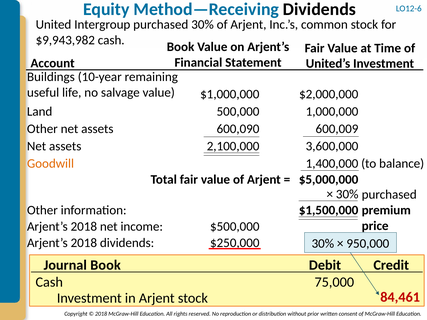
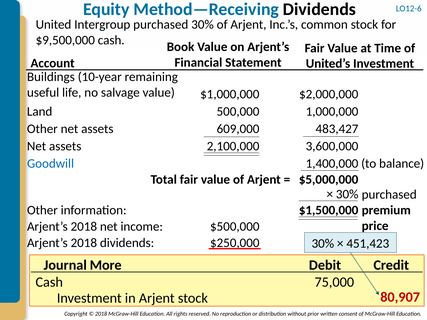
$9,943,982: $9,943,982 -> $9,500,000 (65, 40)
600,090: 600,090 -> 609,000 (238, 129)
600,009: 600,009 -> 483,427 (337, 129)
Goodwill colour: orange -> blue (51, 164)
950,000: 950,000 -> 451,423 (368, 244)
Journal Book: Book -> More (106, 265)
84,461: 84,461 -> 80,907 (400, 297)
